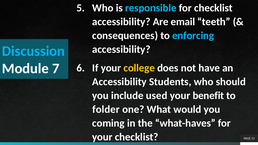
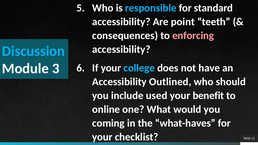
for checklist: checklist -> standard (213, 8)
email: email -> point (183, 22)
enforcing colour: light blue -> pink (193, 36)
7: 7 -> 3 (56, 69)
college colour: yellow -> light blue (139, 68)
Students: Students -> Outlined (170, 82)
folder: folder -> online (106, 109)
